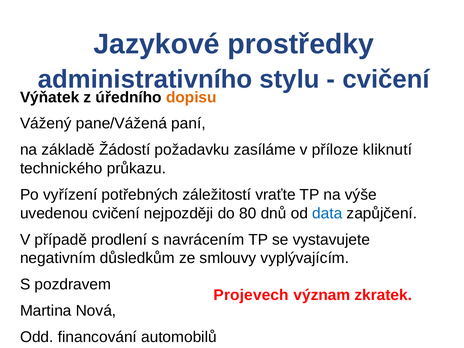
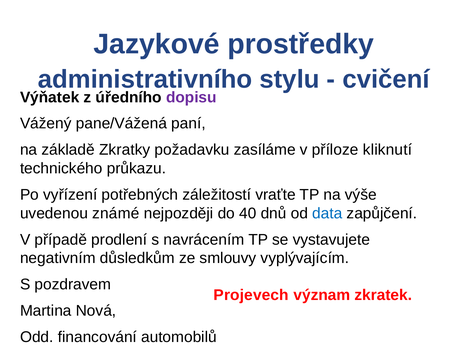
dopisu colour: orange -> purple (191, 97)
Žádostí: Žádostí -> Zkratky (125, 150)
uvedenou cvičení: cvičení -> známé (116, 213)
80: 80 -> 40 (248, 213)
